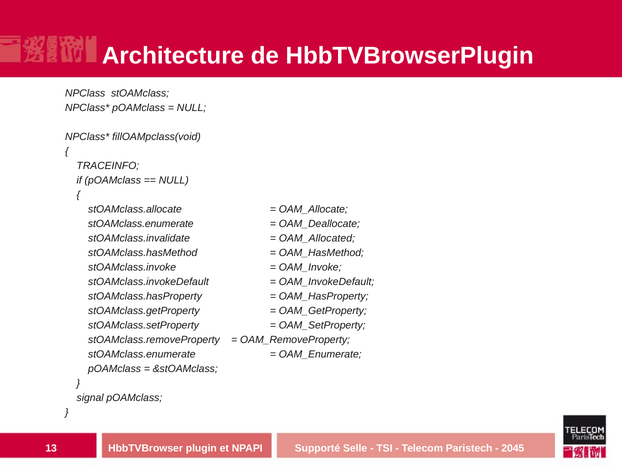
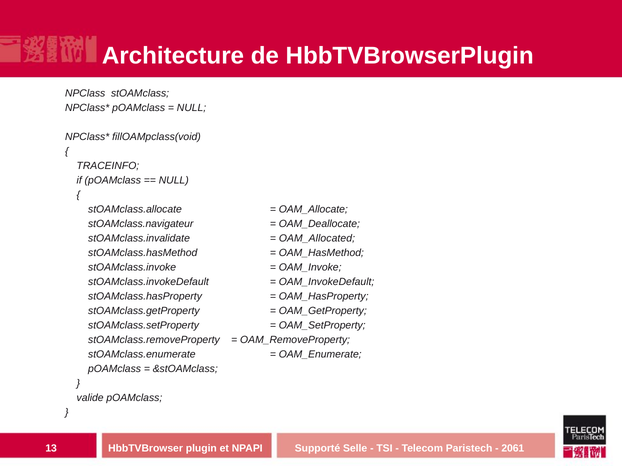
stOAMclass.enumerate: stOAMclass.enumerate -> stOAMclass.navigateur (141, 224)
signal: signal -> valide (90, 398)
2045: 2045 -> 2061 (513, 449)
